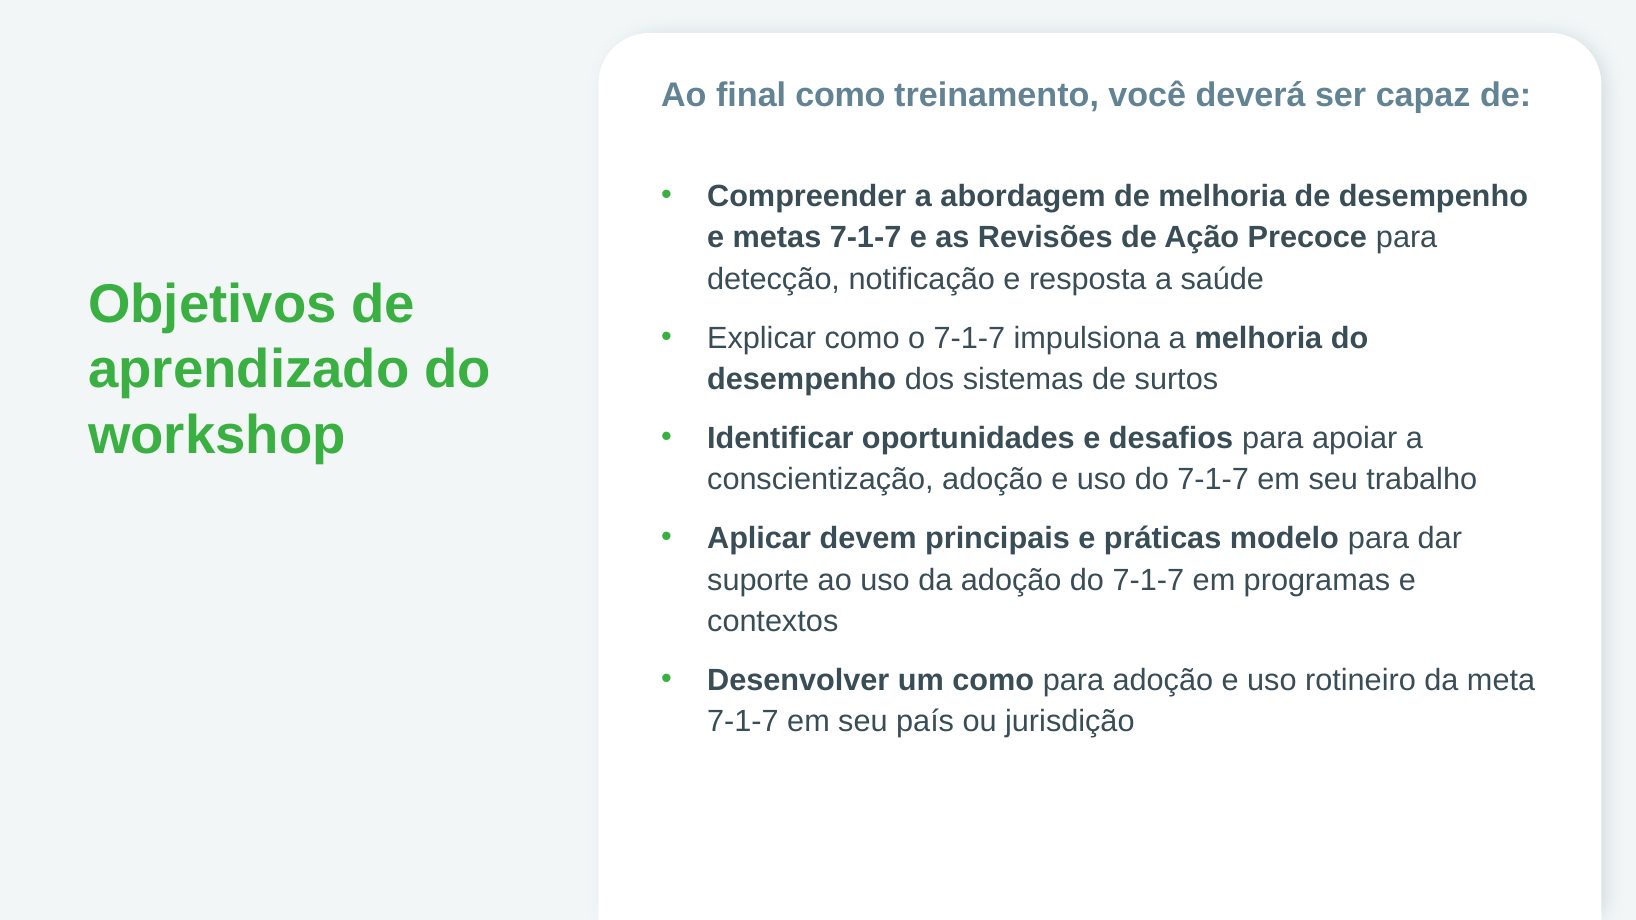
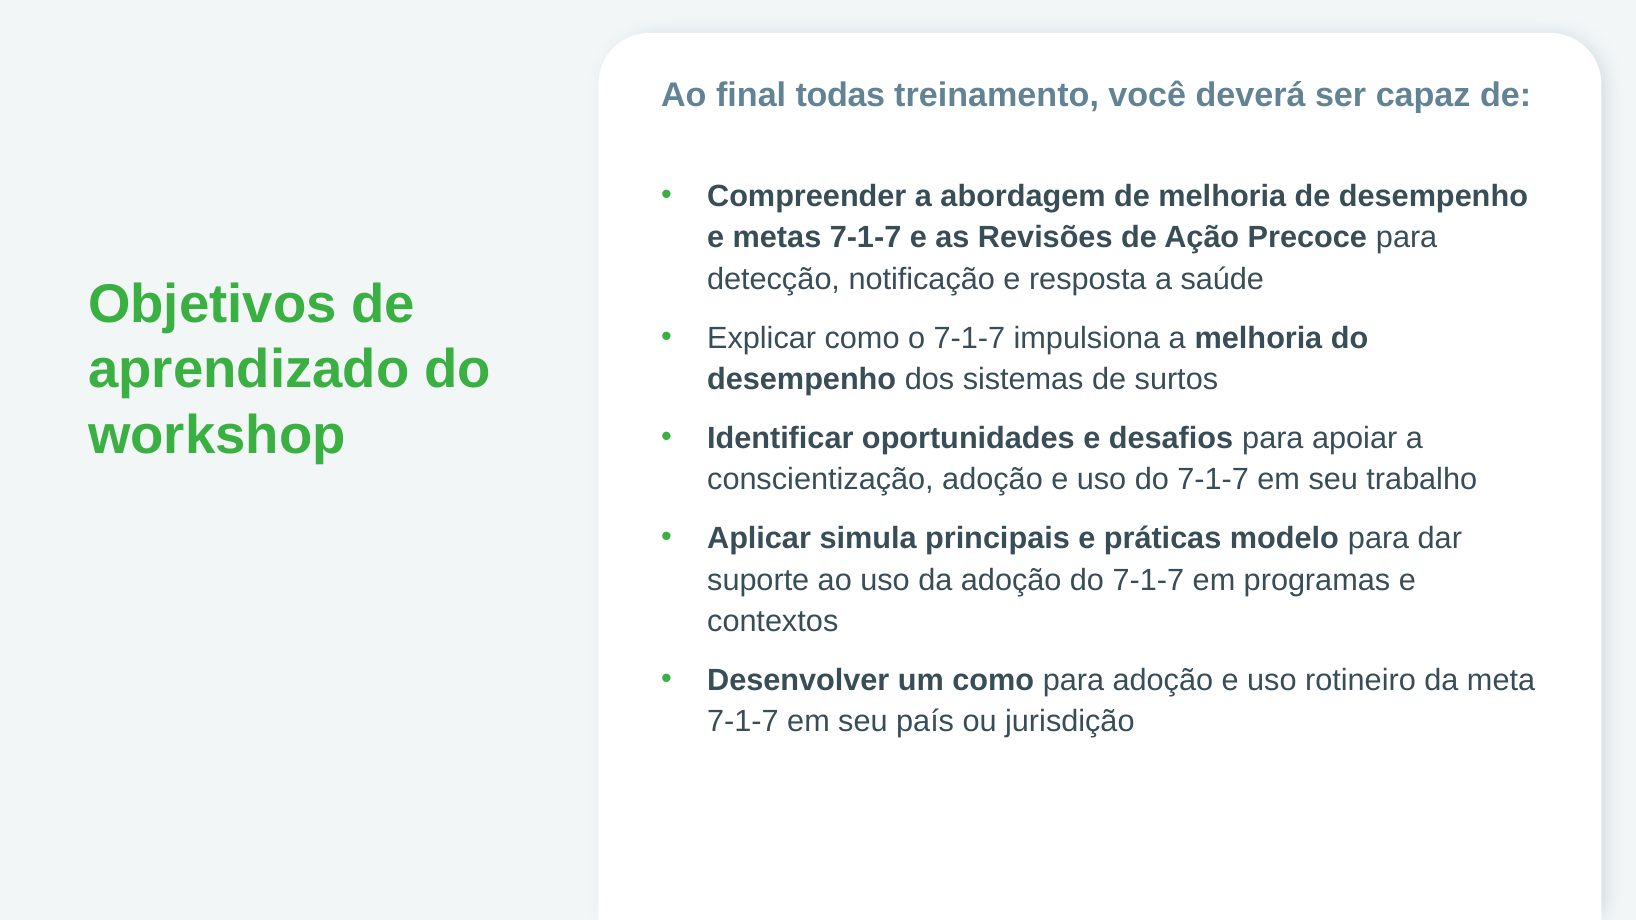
final como: como -> todas (840, 95)
devem: devem -> simula (868, 538)
